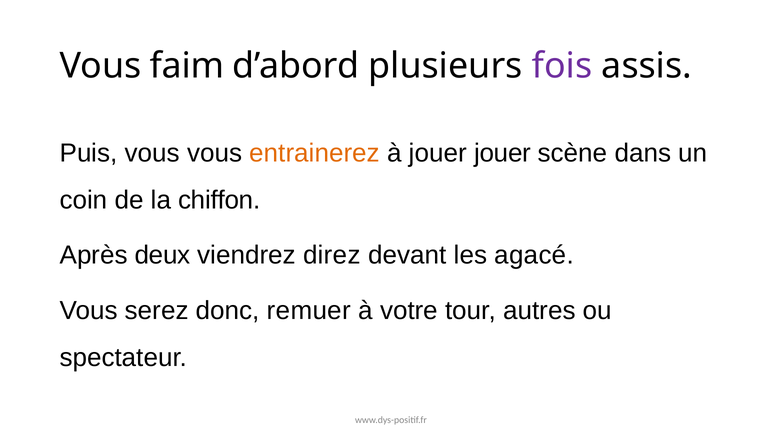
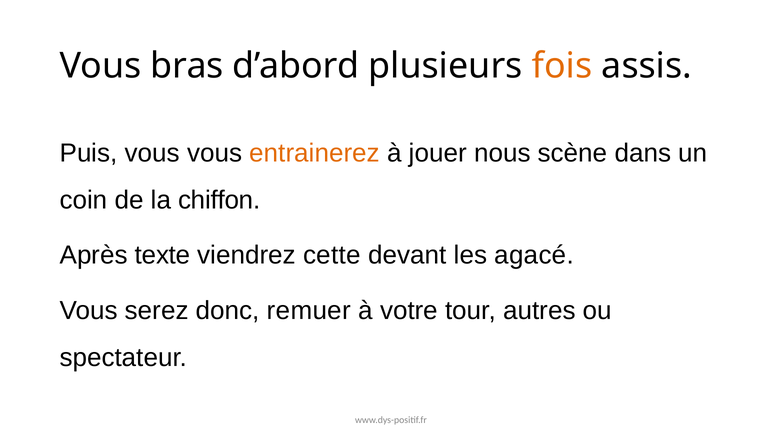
faim: faim -> bras (187, 66)
fois colour: purple -> orange (562, 66)
jouer jouer: jouer -> nous (502, 153)
deux: deux -> texte (163, 255)
direz: direz -> cette (332, 255)
